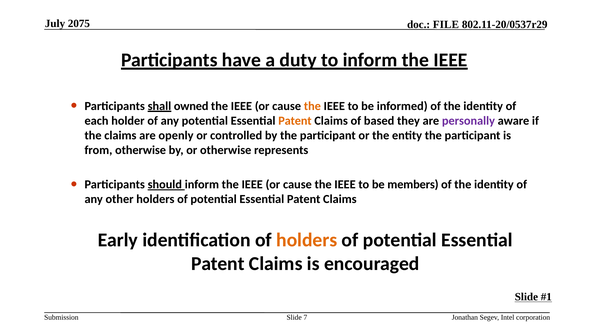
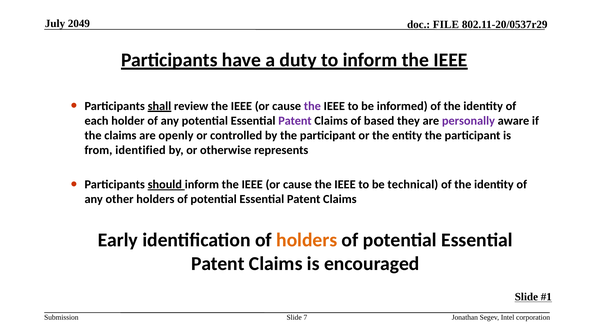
2075: 2075 -> 2049 (79, 23)
owned: owned -> review (191, 106)
the colour: orange -> purple (312, 106)
Patent colour: orange -> purple (295, 121)
from otherwise: otherwise -> identified (140, 150)
members: members -> technical (413, 185)
